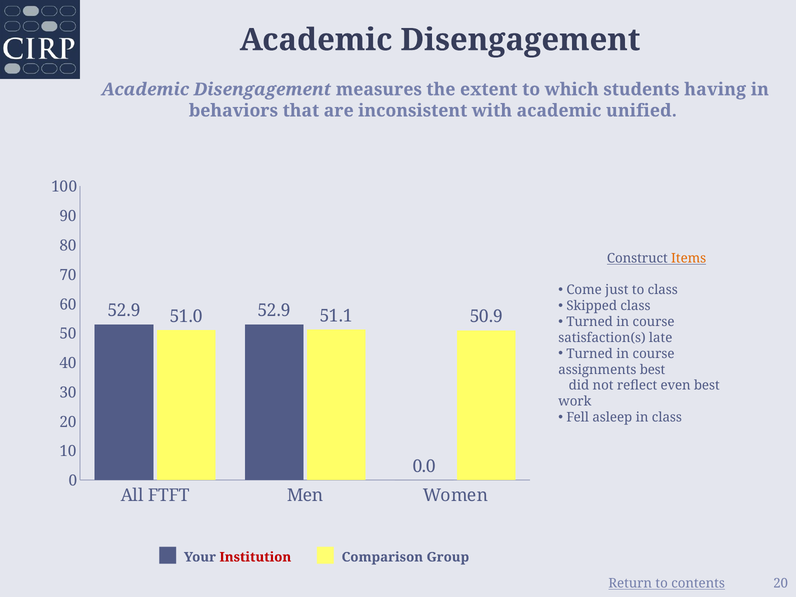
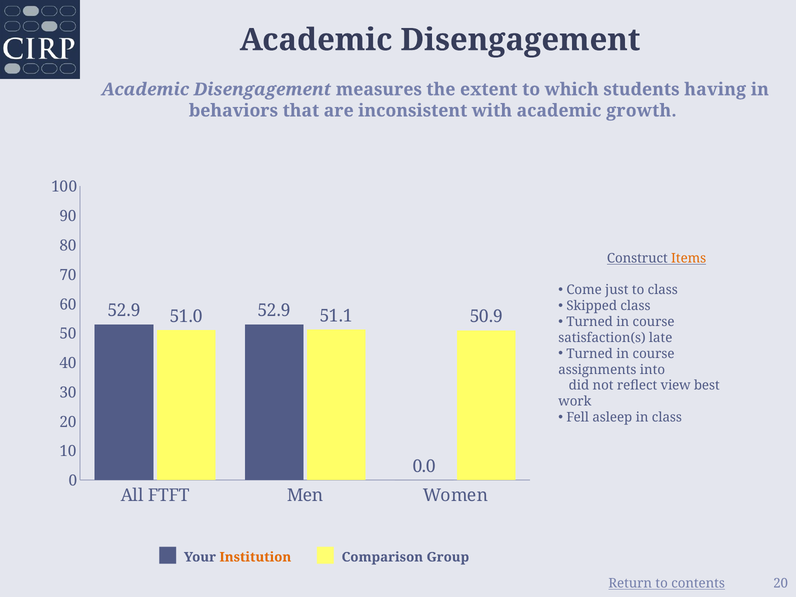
unified: unified -> growth (641, 111)
assignments best: best -> into (652, 370)
even: even -> view (676, 386)
Institution colour: red -> orange (255, 557)
